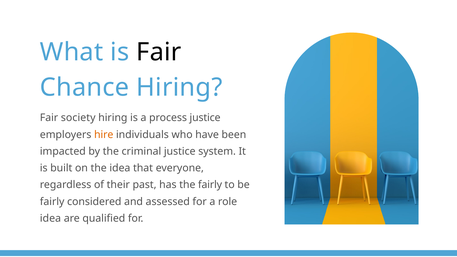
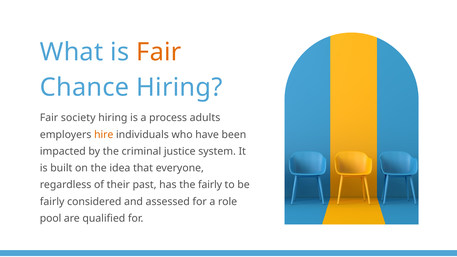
Fair colour: black -> orange (159, 52)
process justice: justice -> adults (205, 118)
idea: idea -> pool (51, 218)
